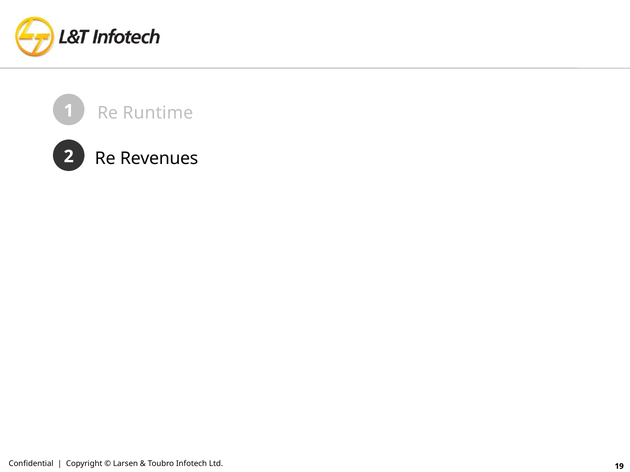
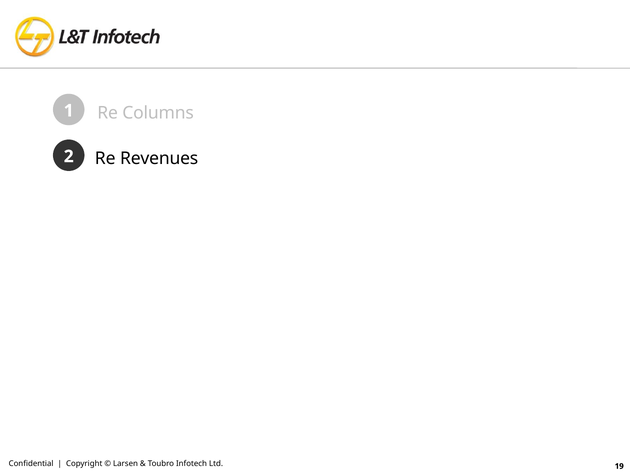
Runtime: Runtime -> Columns (158, 113)
